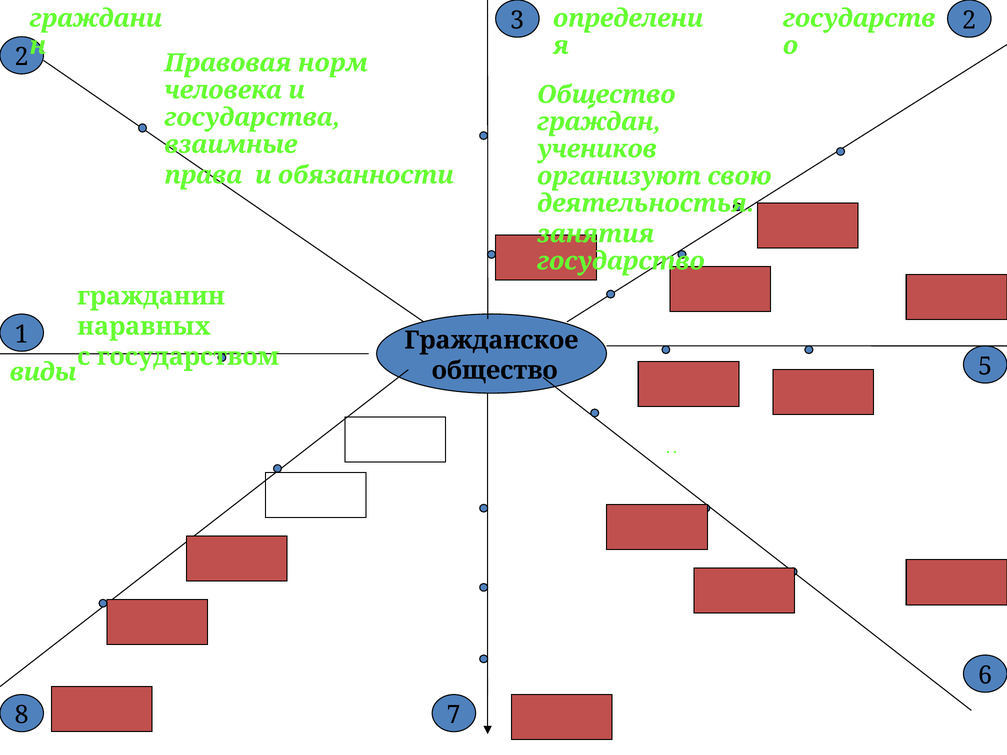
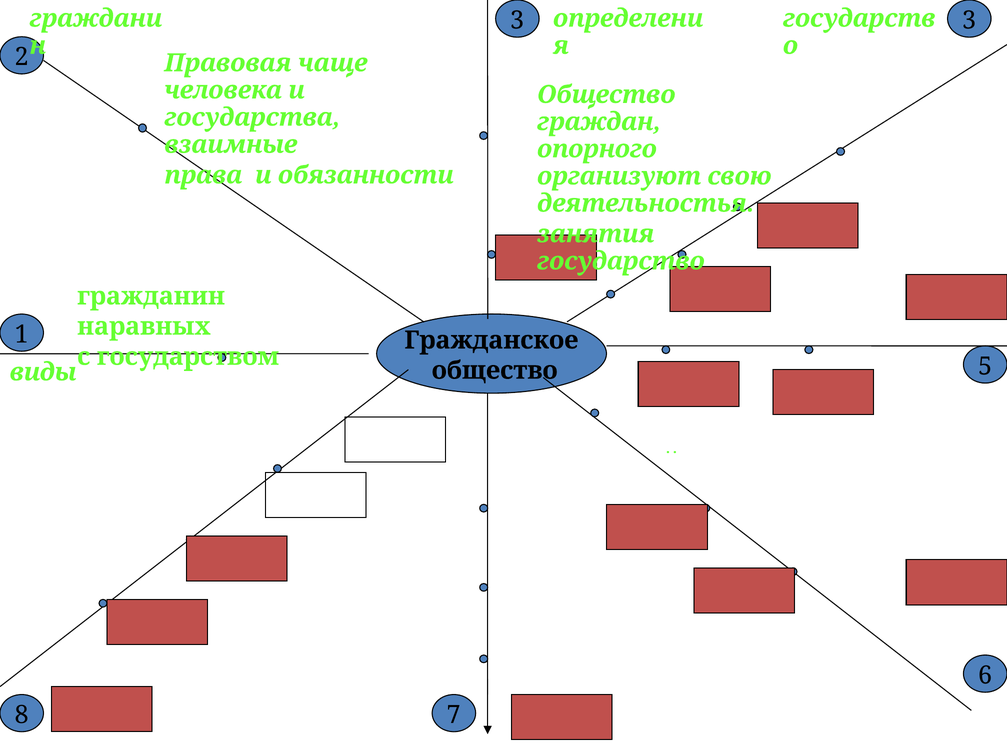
3 2: 2 -> 3 (969, 20)
норм: норм -> чаще (333, 63)
учеников: учеников -> опорного (597, 149)
